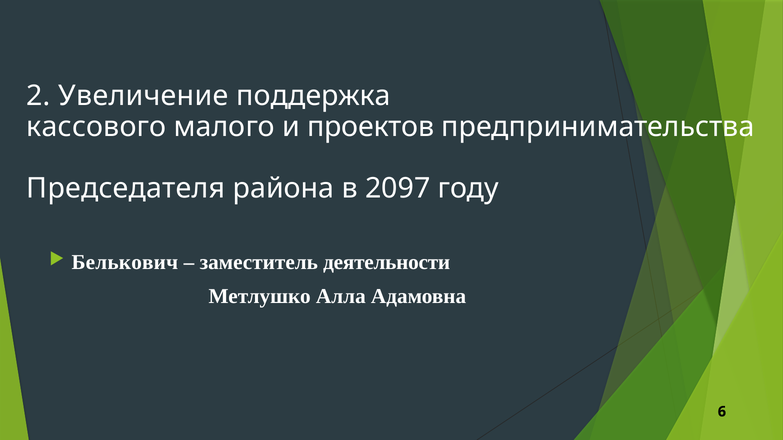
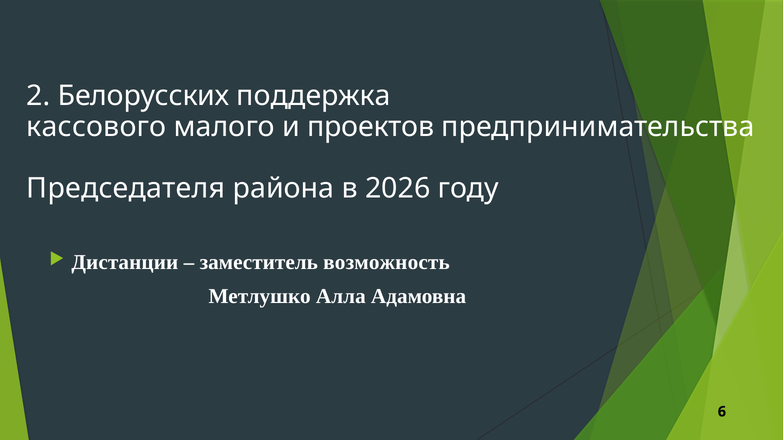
Увеличение: Увеличение -> Белорусских (144, 96)
2097: 2097 -> 2026 (398, 189)
Белькович: Белькович -> Дистанции (125, 263)
деятельности: деятельности -> возможность (386, 263)
